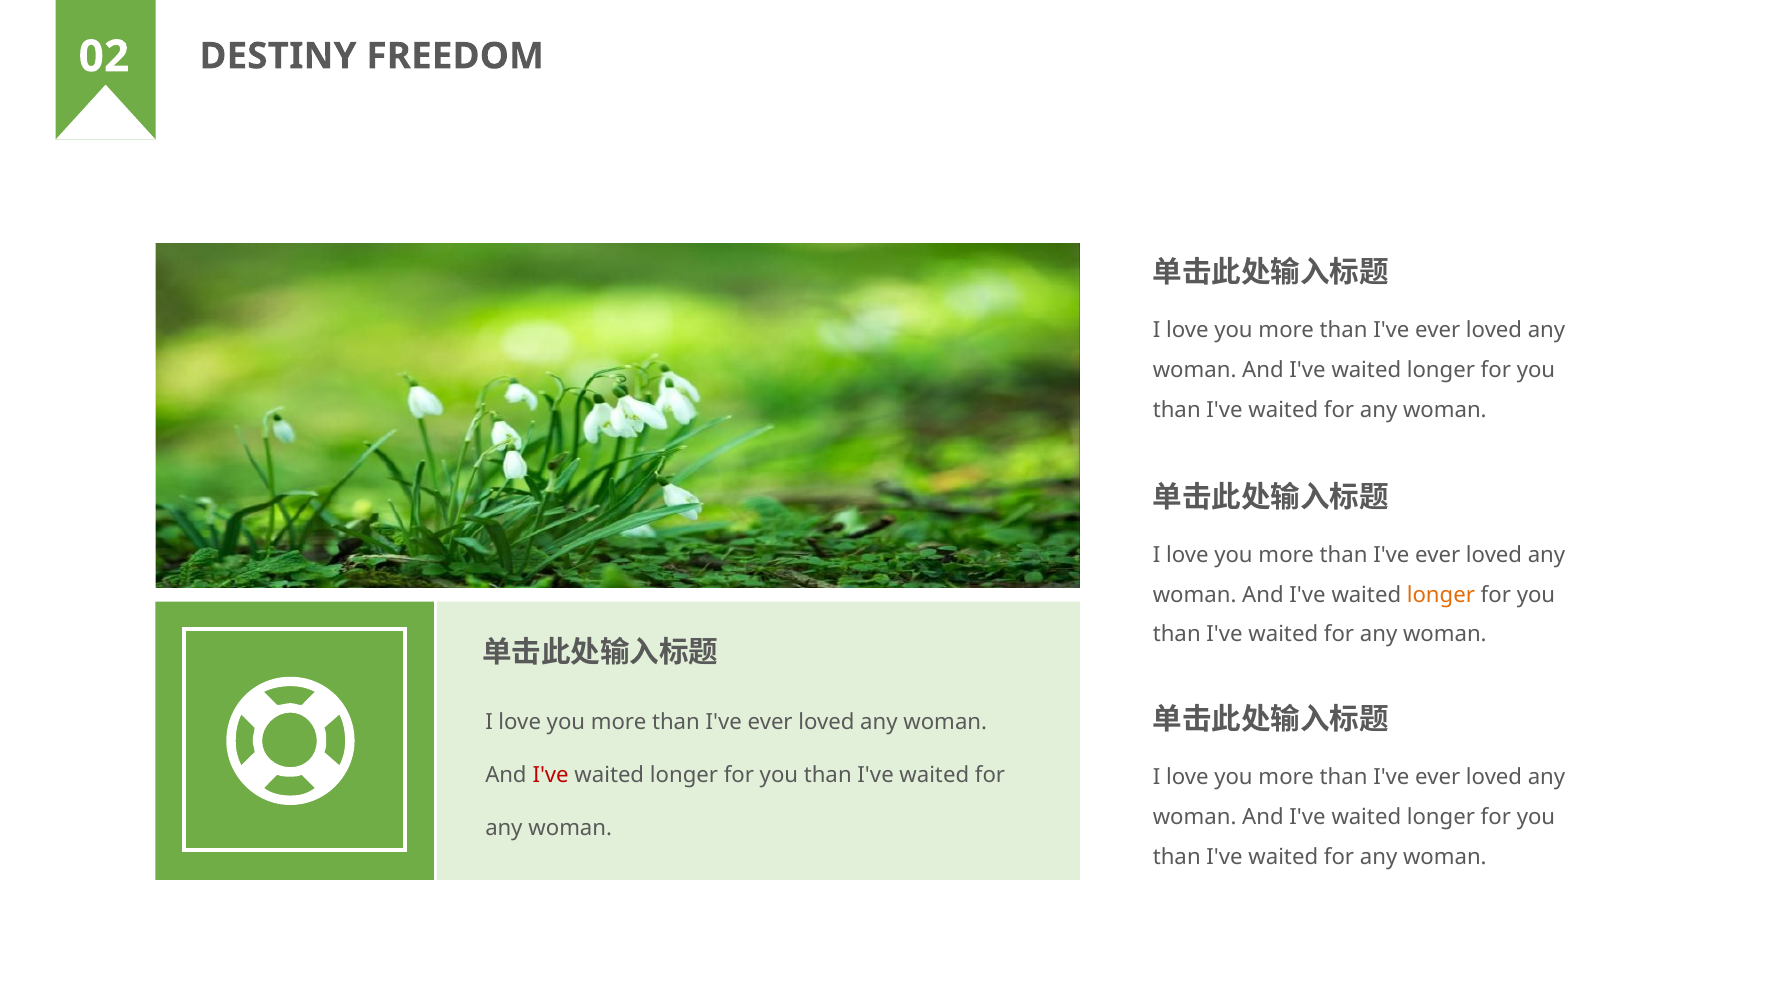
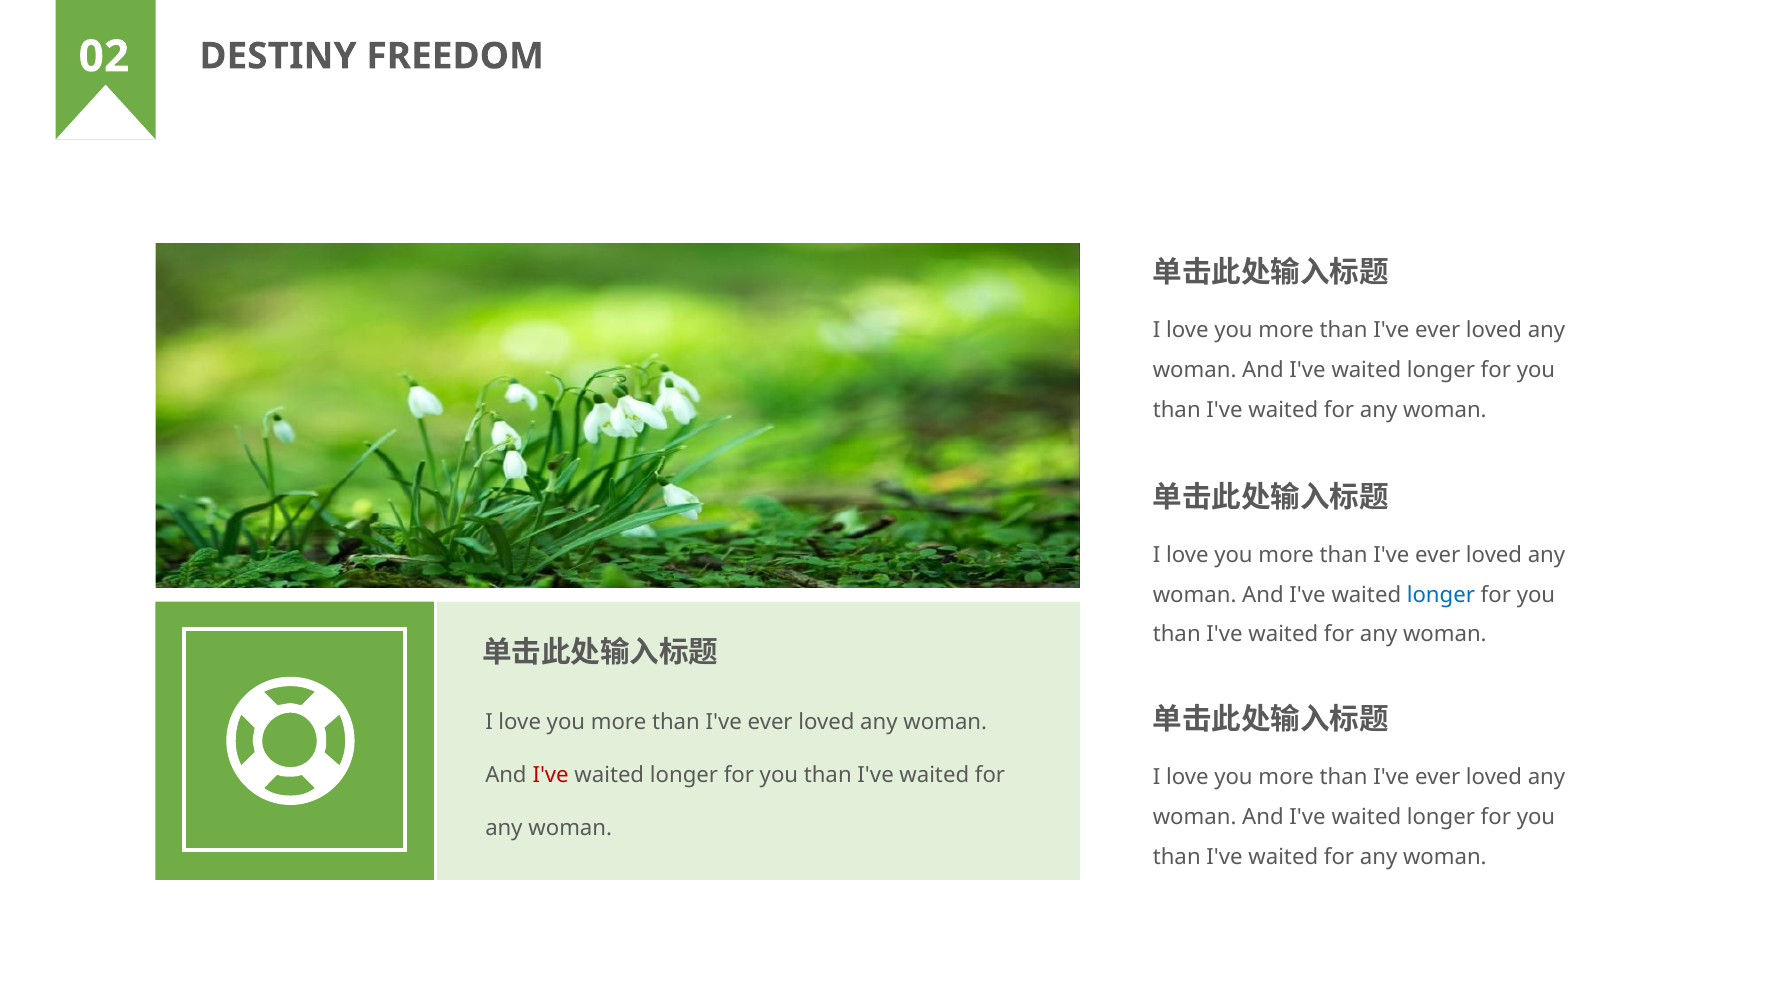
longer colour: orange -> blue (1441, 595)
